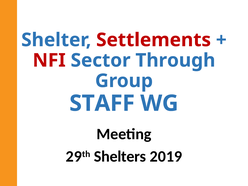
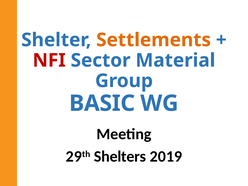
Settlements colour: red -> orange (154, 40)
Through: Through -> Material (175, 60)
STAFF: STAFF -> BASIC (102, 103)
